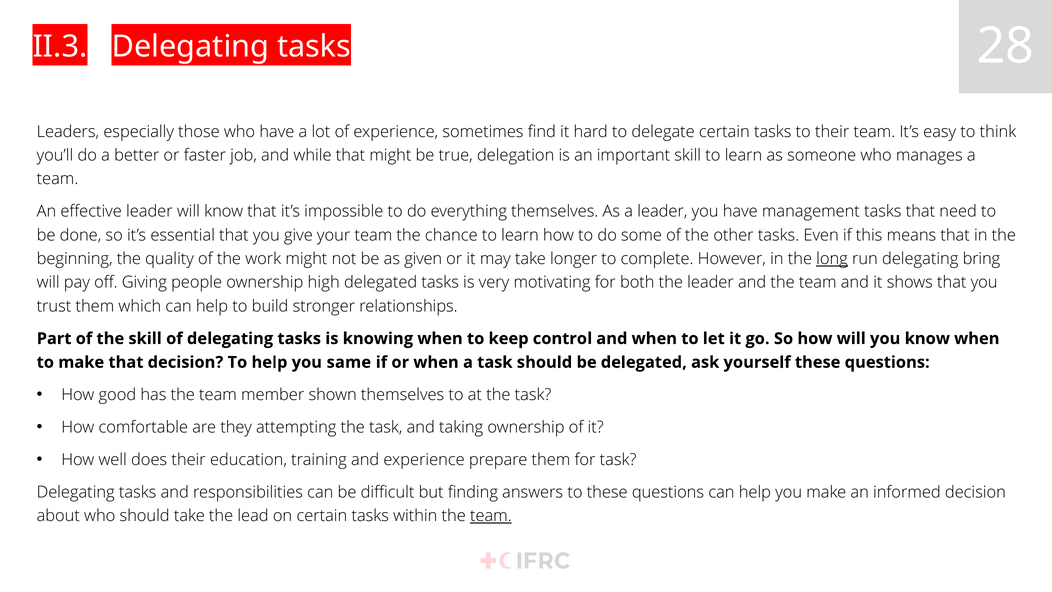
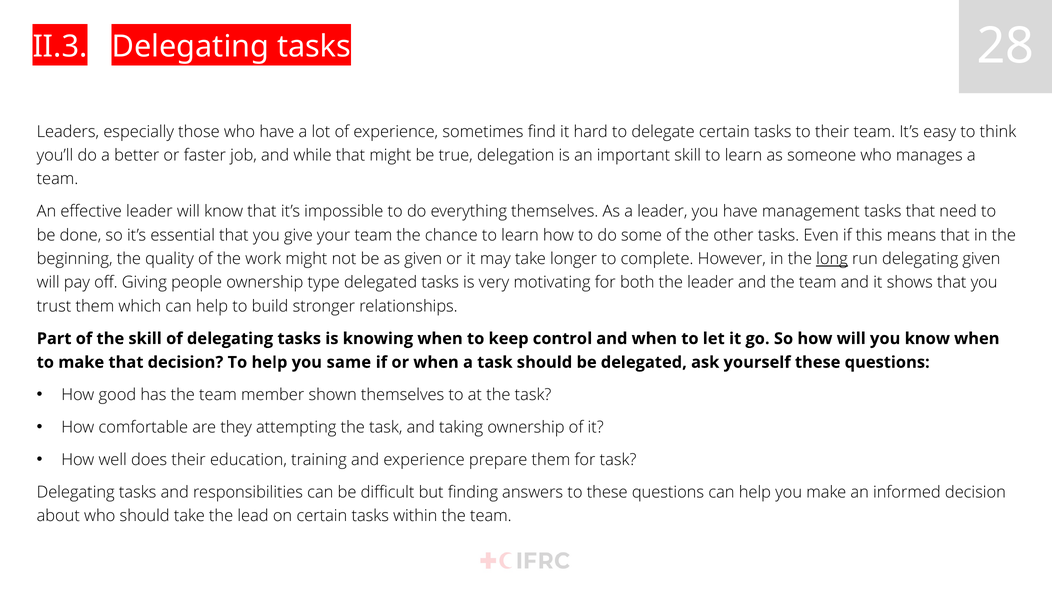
delegating bring: bring -> given (981, 259)
high: high -> type (324, 282)
team underline: present -> none (491, 516)
